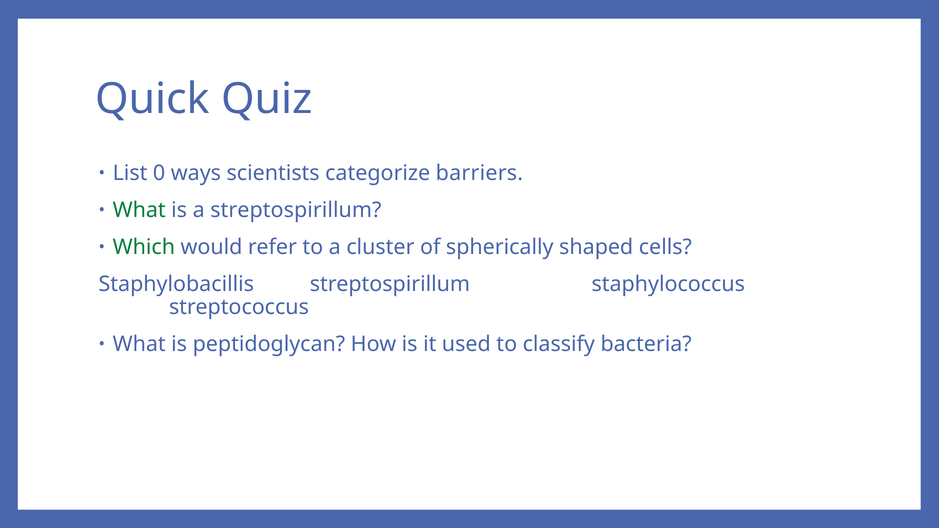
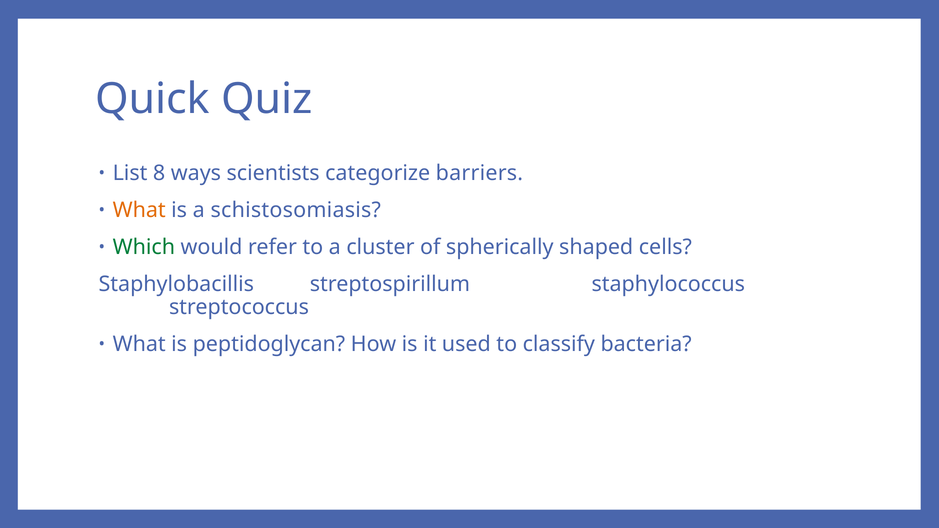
0: 0 -> 8 (159, 173)
What colour: green -> orange (139, 210)
a streptospirillum: streptospirillum -> schistosomiasis (296, 210)
